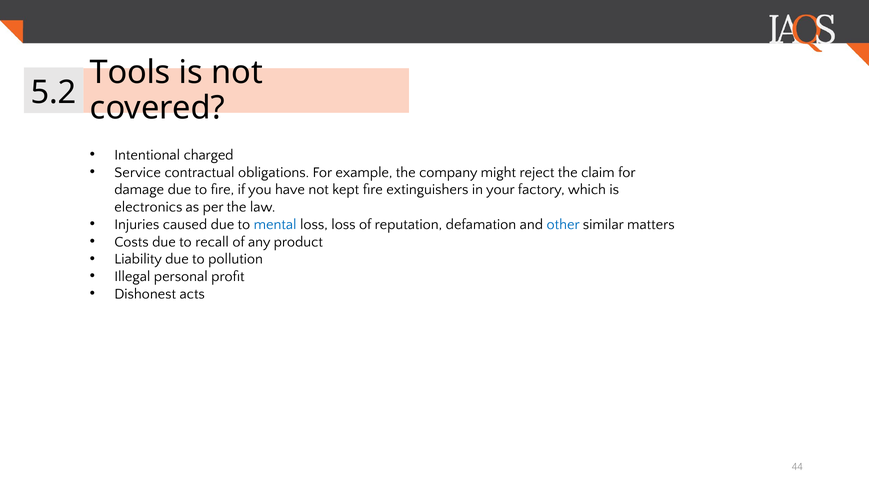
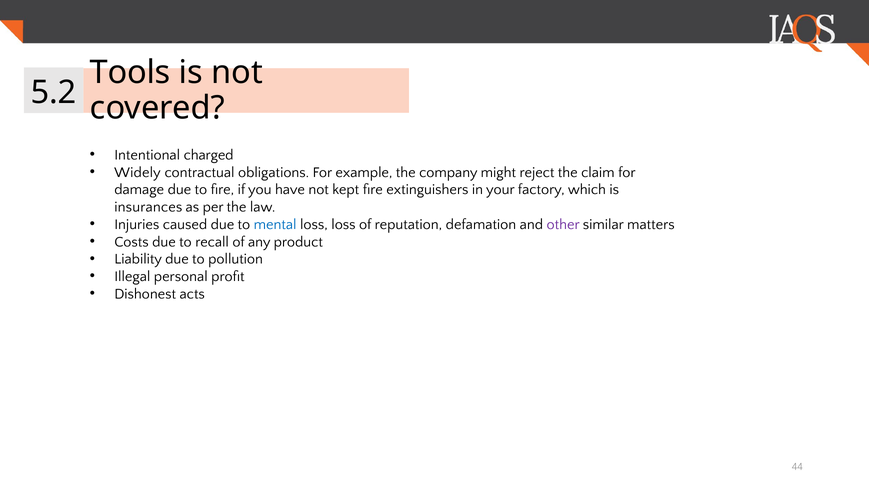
Service: Service -> Widely (138, 172)
electronics: electronics -> insurances (148, 207)
other colour: blue -> purple (563, 224)
